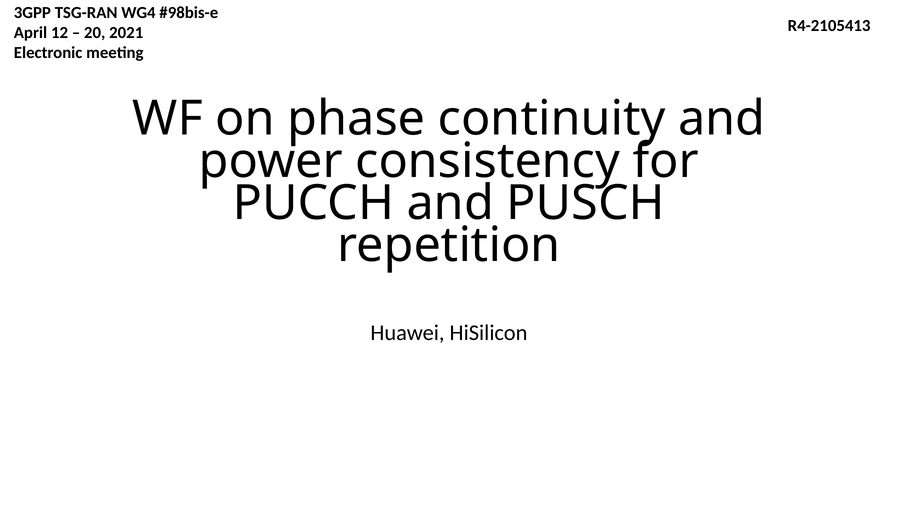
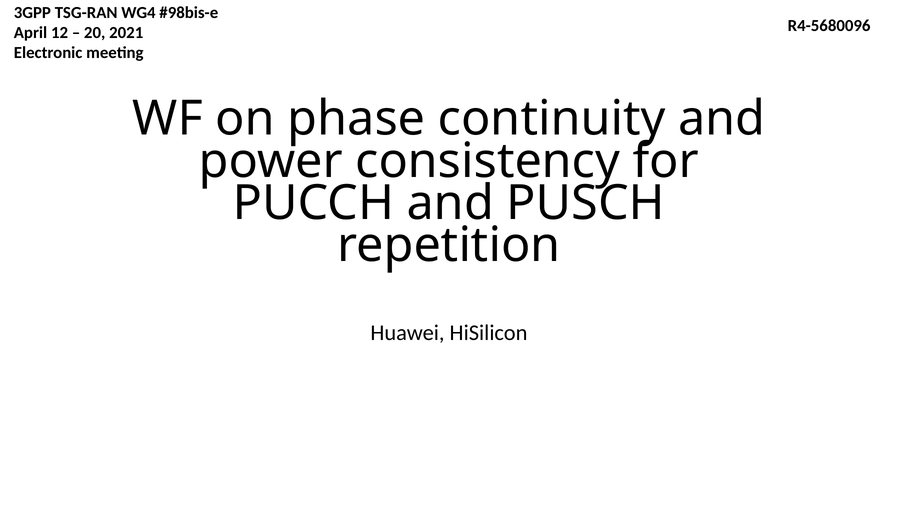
R4-2105413: R4-2105413 -> R4-5680096 (829, 26)
